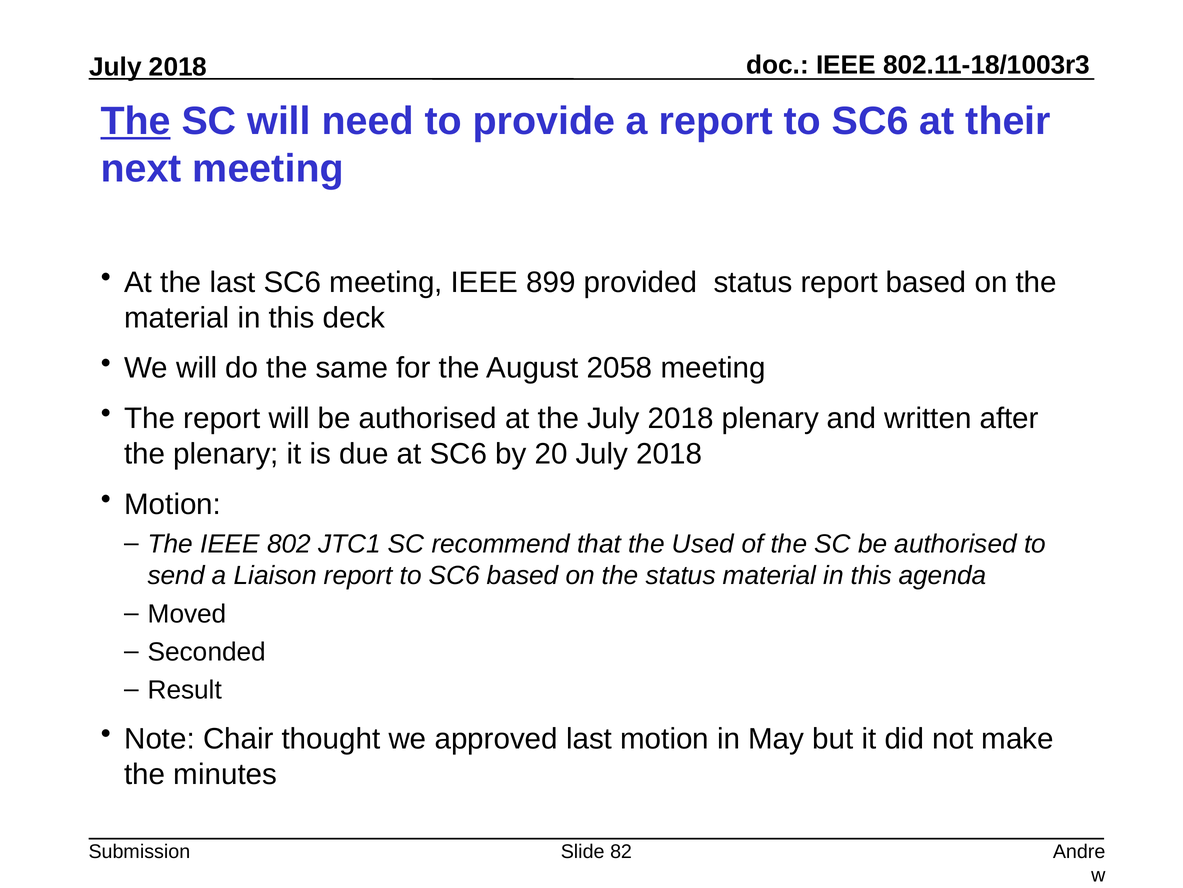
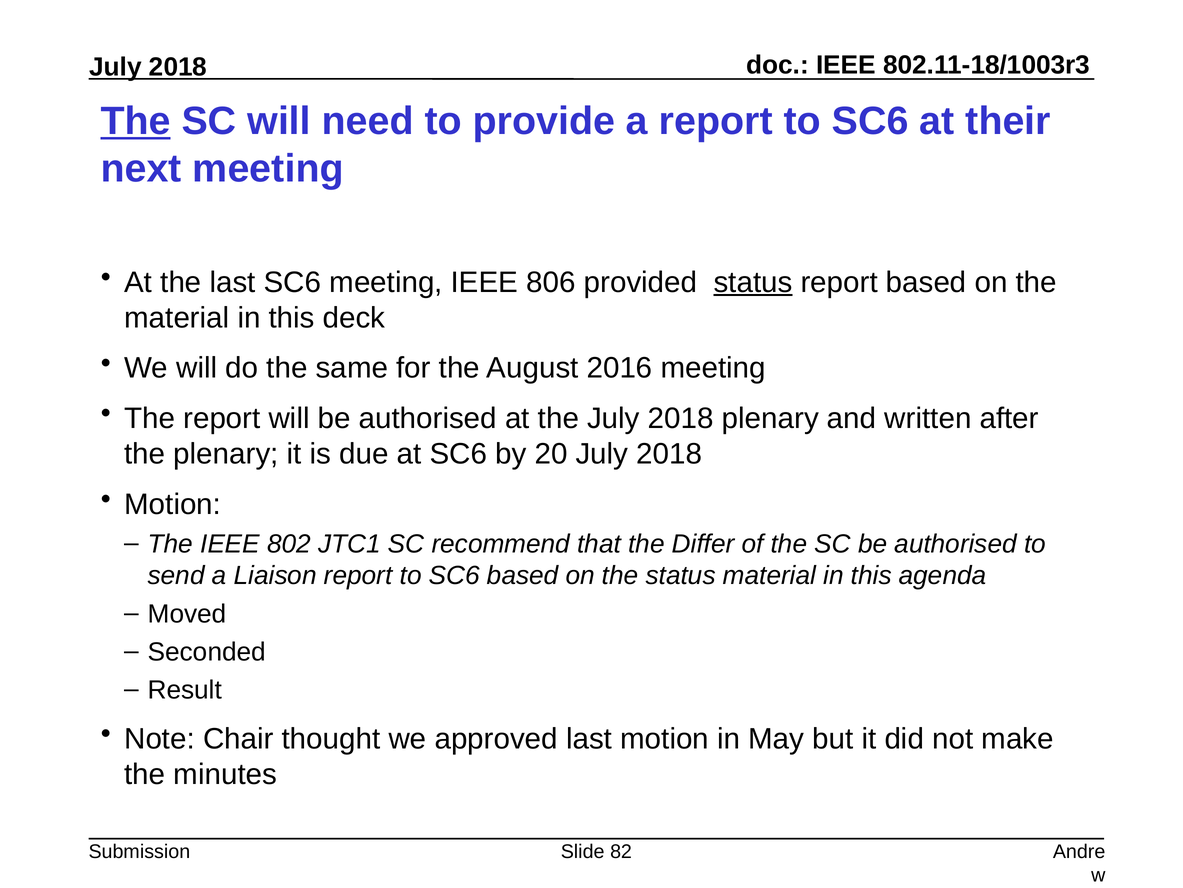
899: 899 -> 806 (551, 282)
status underline: none -> present (753, 282)
2058: 2058 -> 2016 (620, 368)
Used: Used -> Differ (703, 544)
